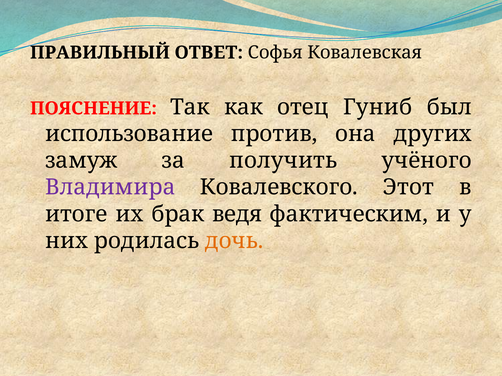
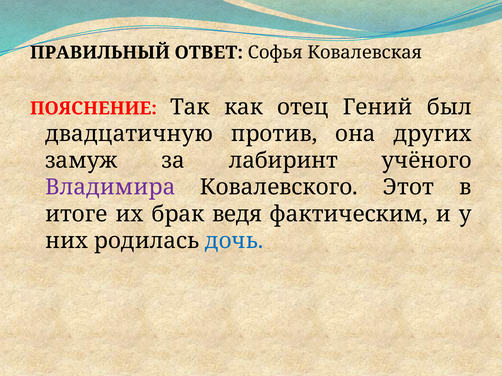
Гуниб: Гуниб -> Гений (378, 107)
использование: использование -> двадцатичную (129, 134)
получить: получить -> лабиринт (283, 161)
дочь colour: orange -> blue (234, 241)
